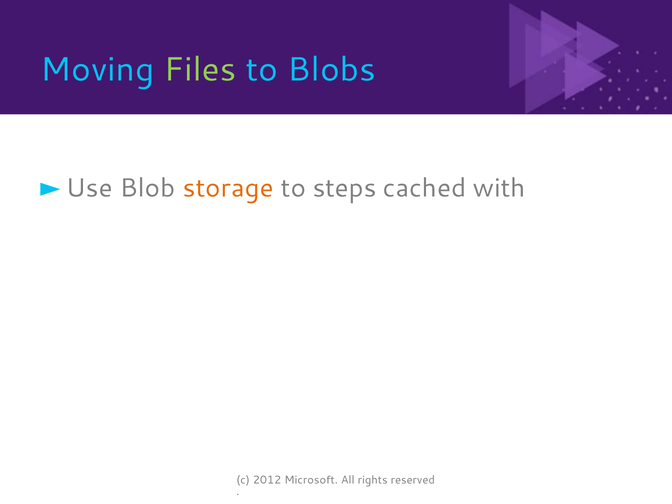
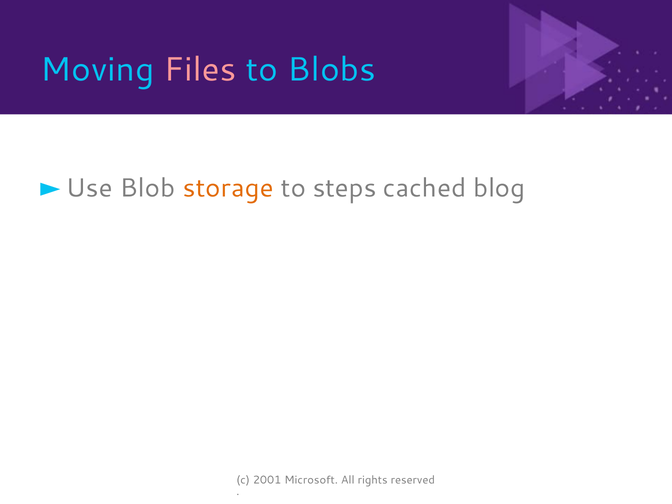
Files colour: light green -> pink (200, 69)
with: with -> blog (499, 188)
2012: 2012 -> 2001 (267, 480)
